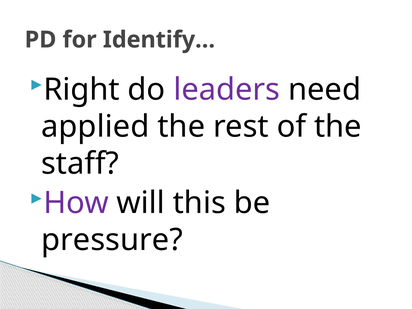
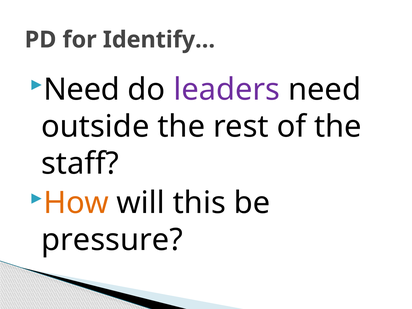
Right: Right -> Need (82, 89)
applied: applied -> outside (95, 127)
How colour: purple -> orange (76, 203)
